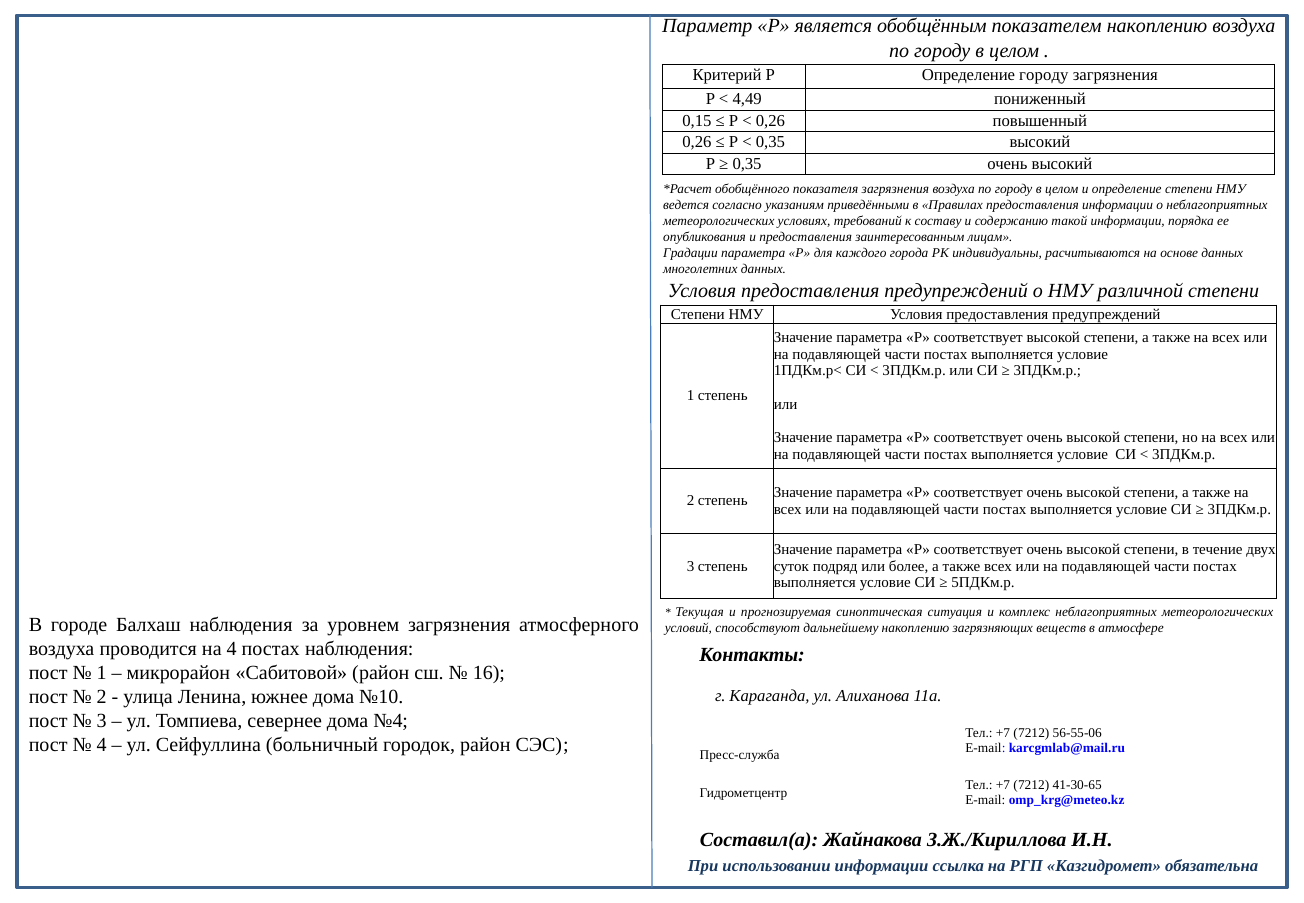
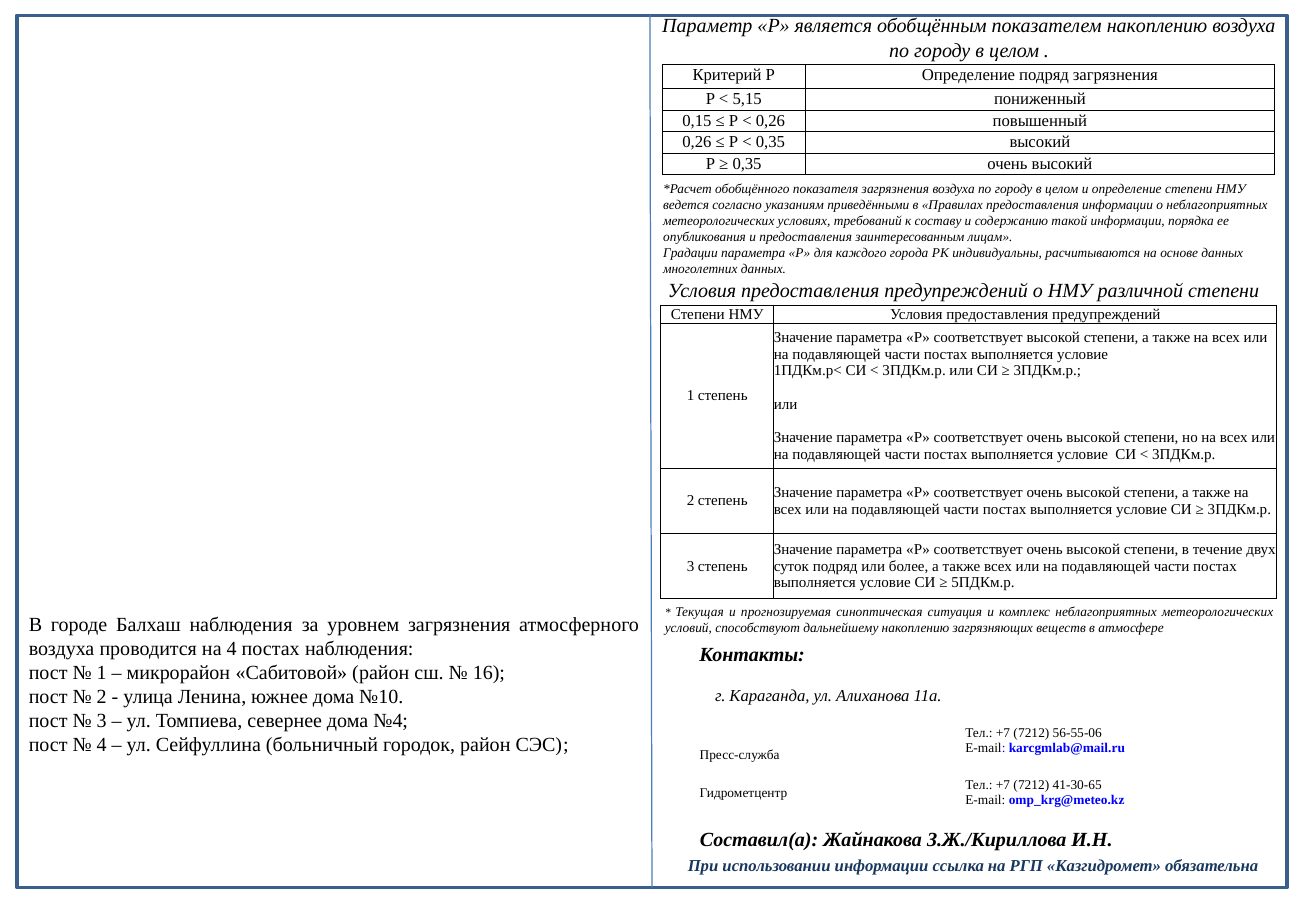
Определение городу: городу -> подряд (1044, 75)
4,49: 4,49 -> 5,15 (747, 99)
